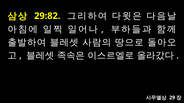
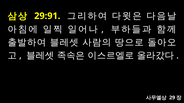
29:82: 29:82 -> 29:91 (47, 16)
